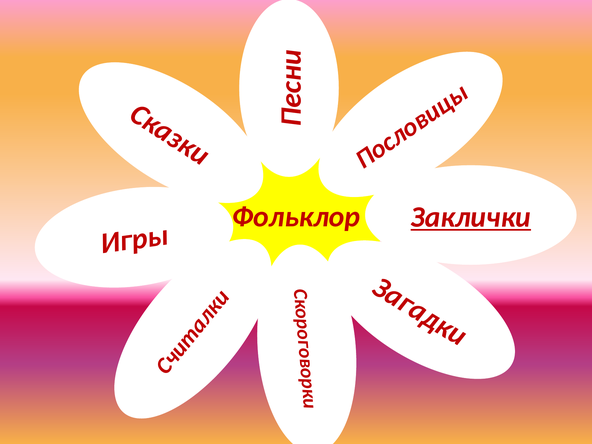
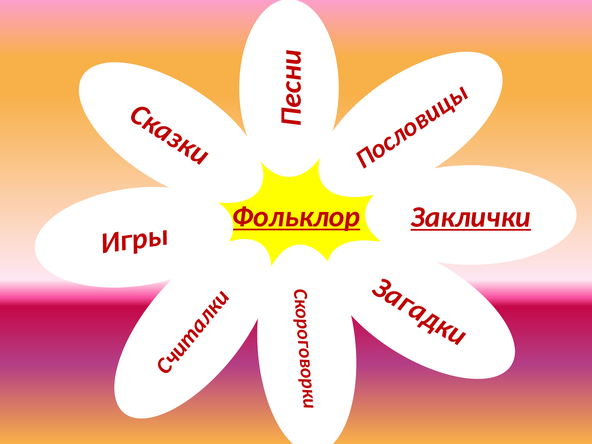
Фольклор underline: none -> present (296, 217)
